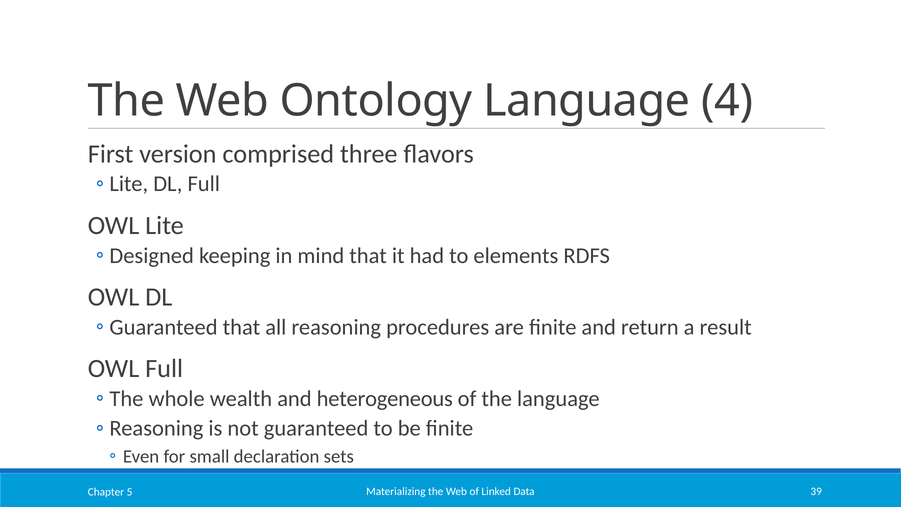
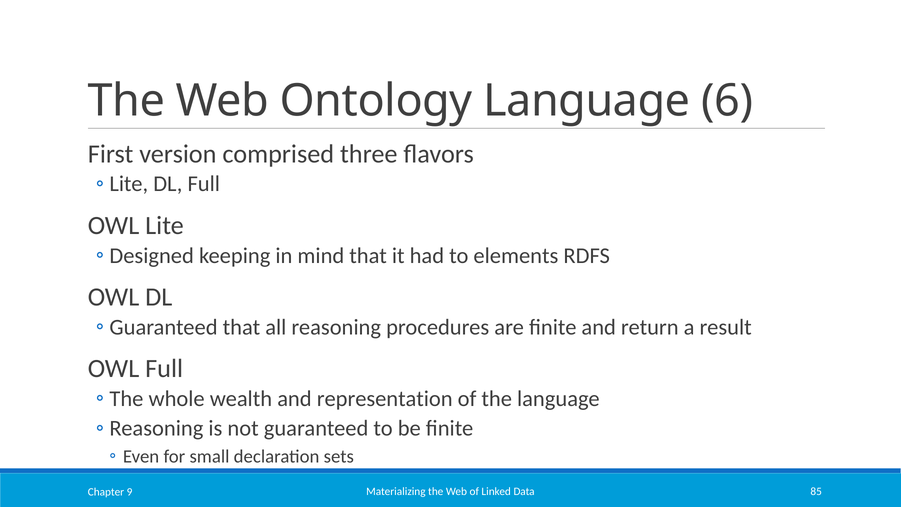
4: 4 -> 6 (727, 101)
heterogeneous: heterogeneous -> representation (385, 398)
39: 39 -> 85 (816, 492)
5: 5 -> 9 (129, 492)
